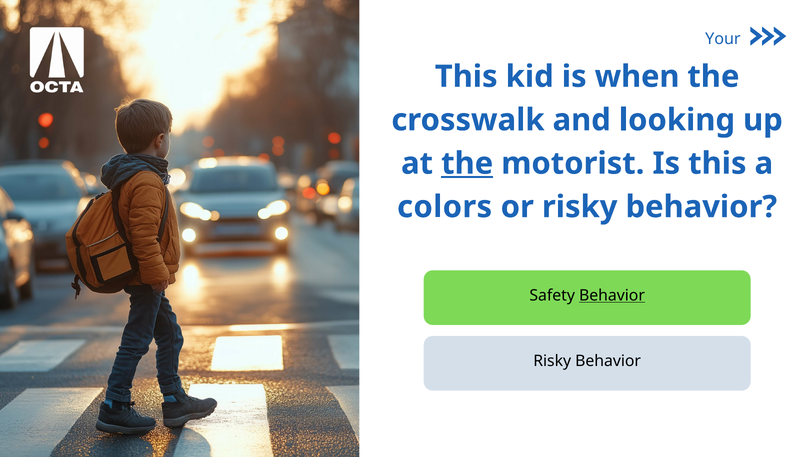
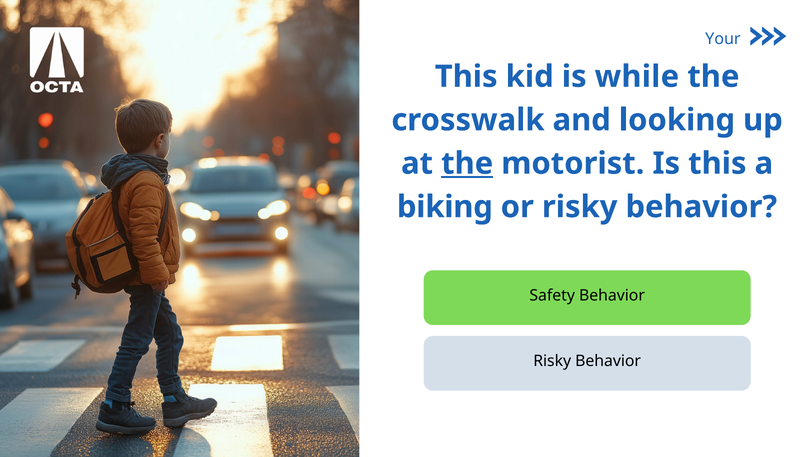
when: when -> while (637, 77)
colors: colors -> biking (445, 207)
Behavior underline: present -> none (612, 295)
